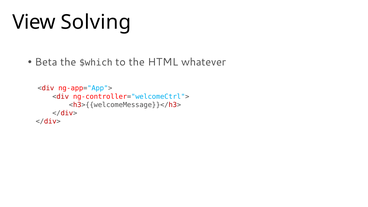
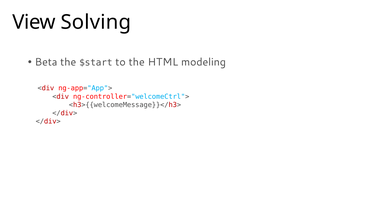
$which: $which -> $start (96, 63)
whatever: whatever -> modeling (204, 62)
